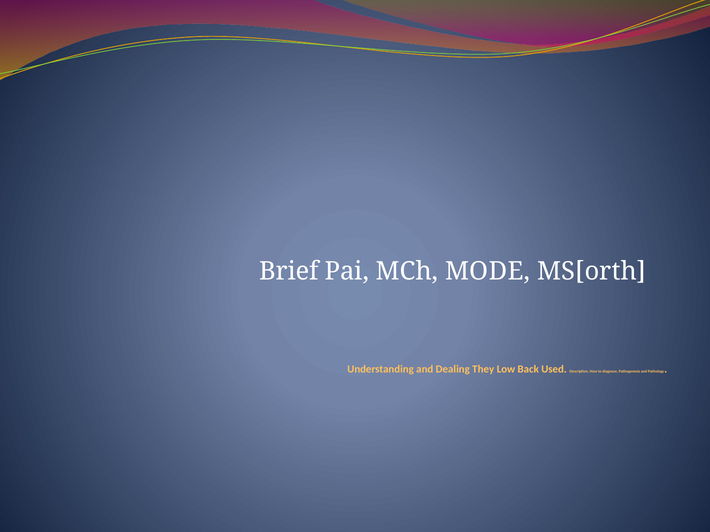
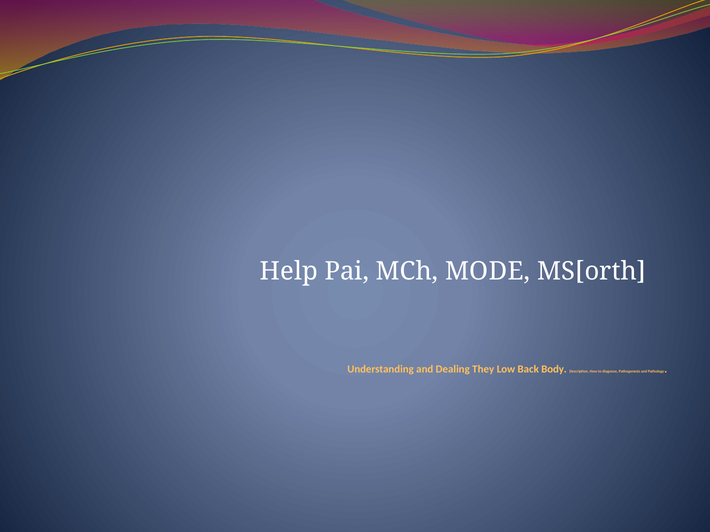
Brief: Brief -> Help (289, 271)
Used: Used -> Body (554, 369)
